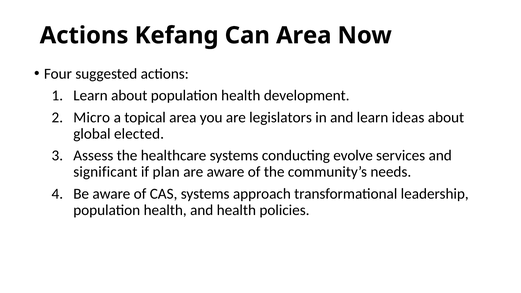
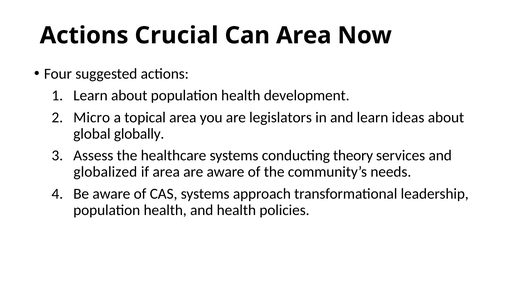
Kefang: Kefang -> Crucial (176, 35)
elected: elected -> globally (139, 134)
evolve: evolve -> theory (353, 156)
significant: significant -> globalized (105, 172)
if plan: plan -> area (166, 172)
